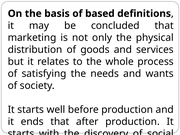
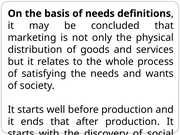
of based: based -> needs (100, 14)
